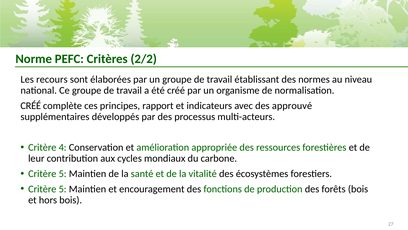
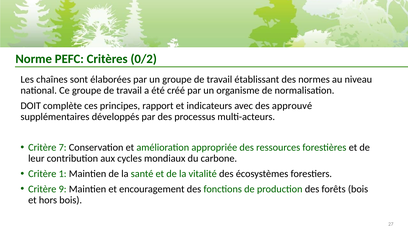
2/2: 2/2 -> 0/2 (144, 59)
recours: recours -> chaînes (52, 79)
CRÉÉ: CRÉÉ -> DOIT (31, 106)
4: 4 -> 7 (63, 147)
5: 5 -> 1 (63, 173)
5: 5 -> 9 (63, 189)
